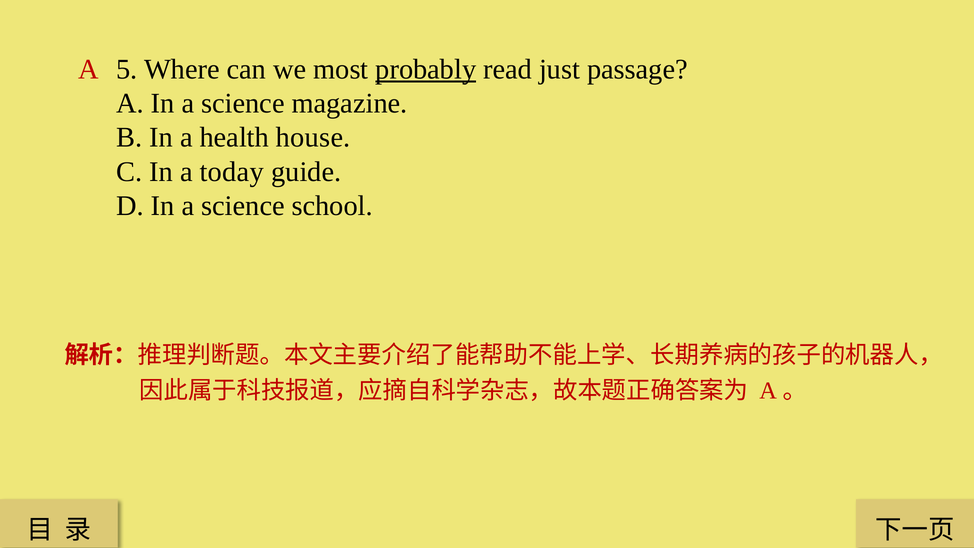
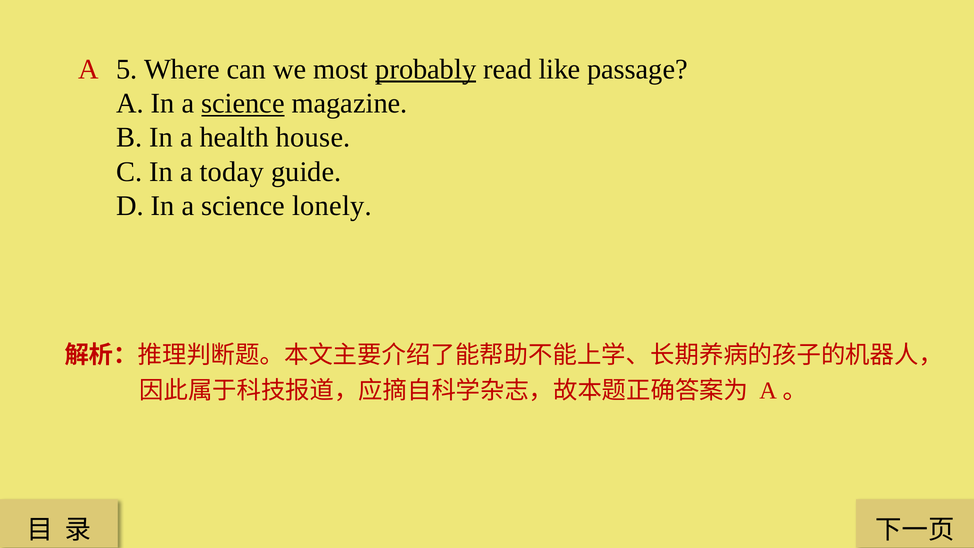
just: just -> like (560, 69)
science underline: none -> present (243, 103)
school: school -> lonely (332, 206)
